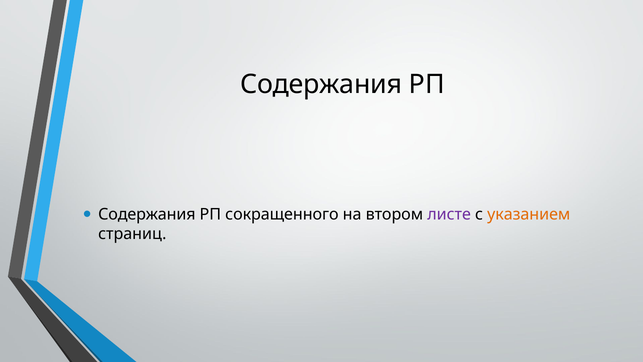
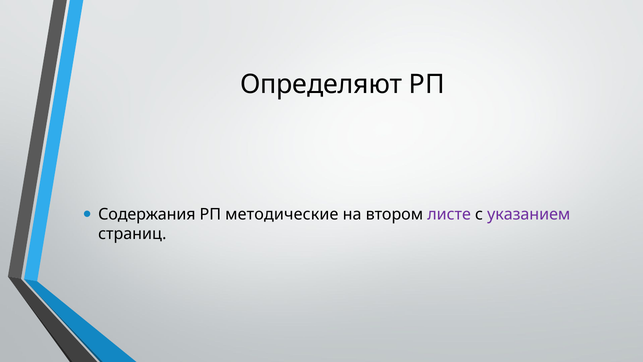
Содержания: Содержания -> Определяют (321, 84)
сокращенного: сокращенного -> методические (282, 214)
указанием colour: orange -> purple (529, 214)
